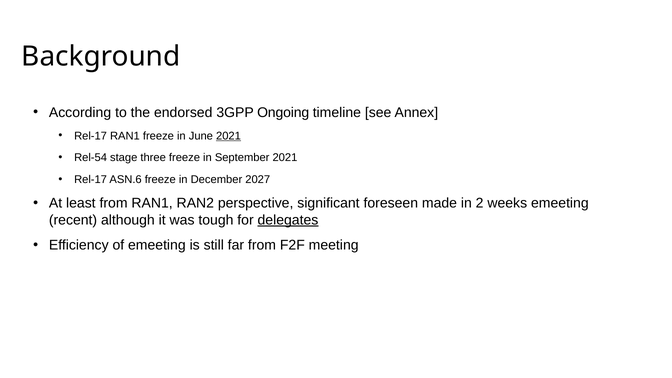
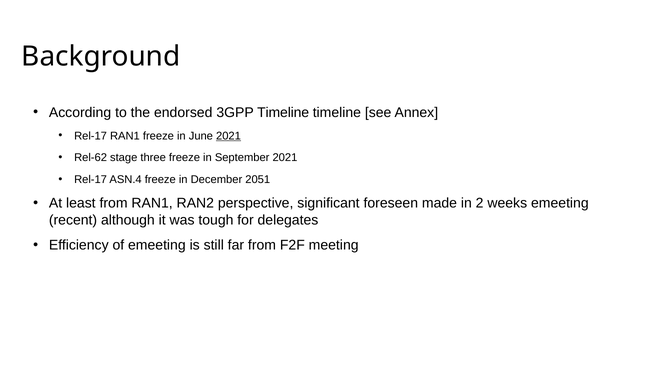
3GPP Ongoing: Ongoing -> Timeline (283, 113)
Rel-54: Rel-54 -> Rel-62 (91, 158)
ASN.6: ASN.6 -> ASN.4 (126, 180)
2027: 2027 -> 2051 (258, 180)
delegates underline: present -> none (288, 220)
